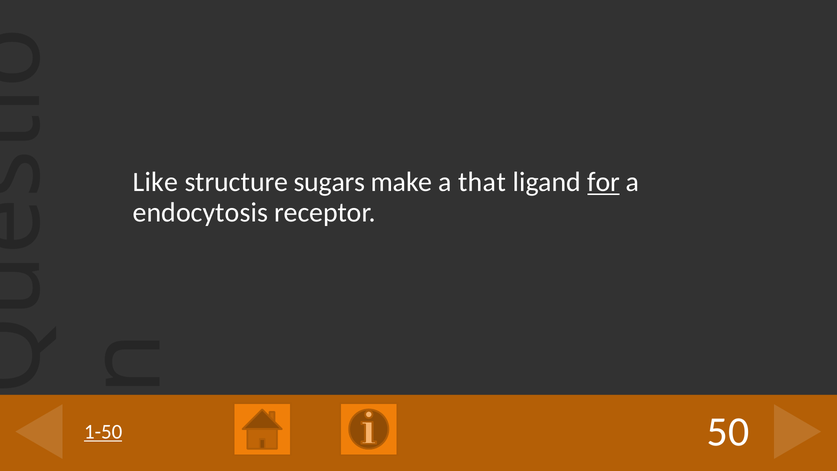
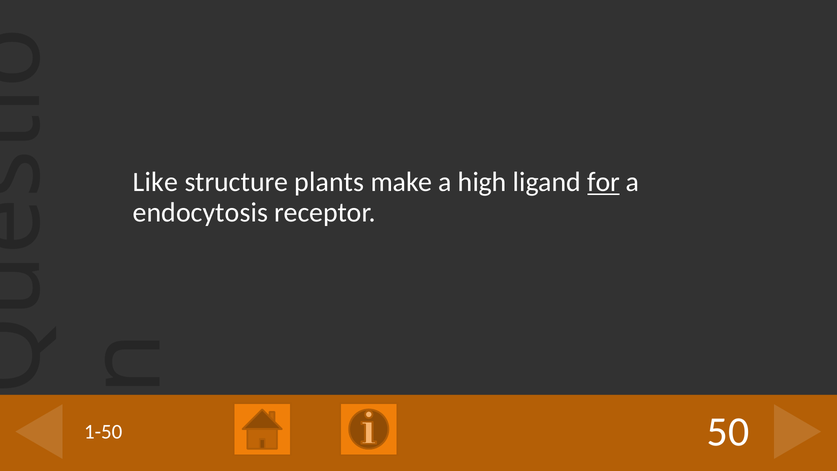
sugars: sugars -> plants (329, 182)
that: that -> high (482, 182)
1-50 underline: present -> none (103, 432)
